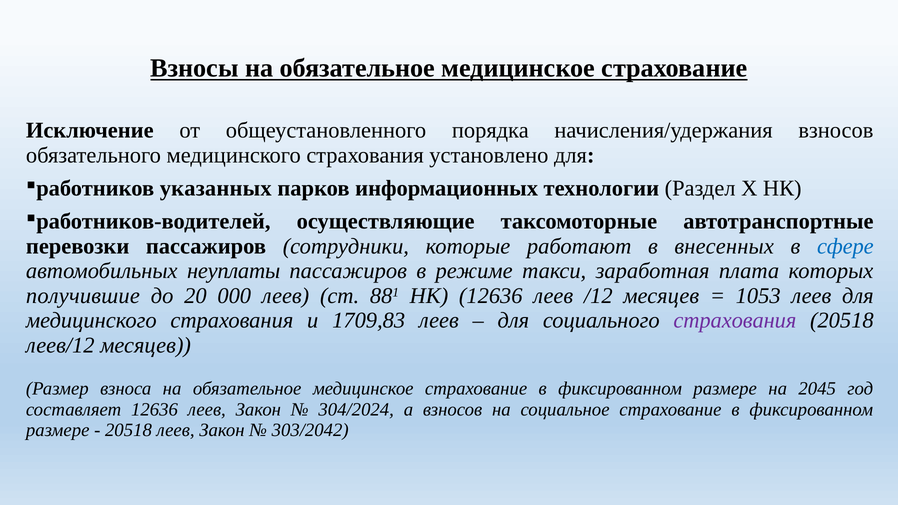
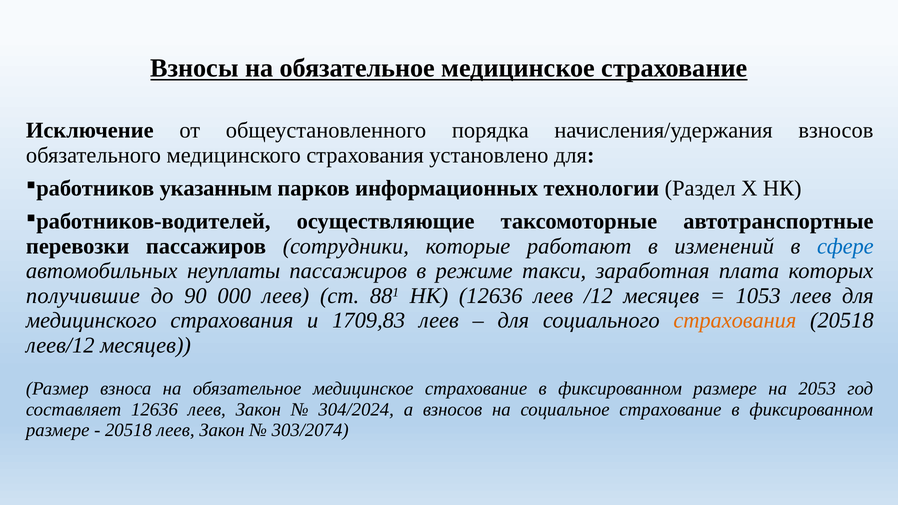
указанных: указанных -> указанным (216, 188)
внесенных: внесенных -> изменений (724, 246)
20: 20 -> 90 (195, 296)
страхования colour: purple -> orange (735, 321)
2045: 2045 -> 2053 (817, 389)
303/2042: 303/2042 -> 303/2074 (310, 430)
